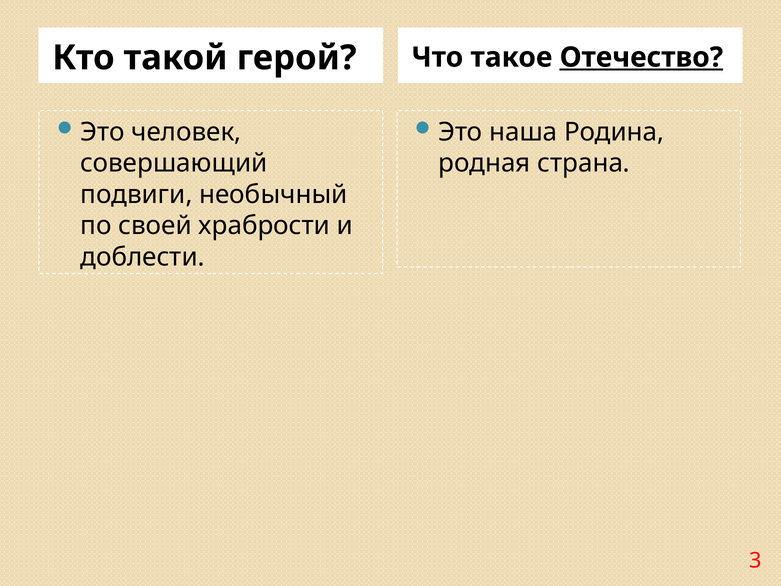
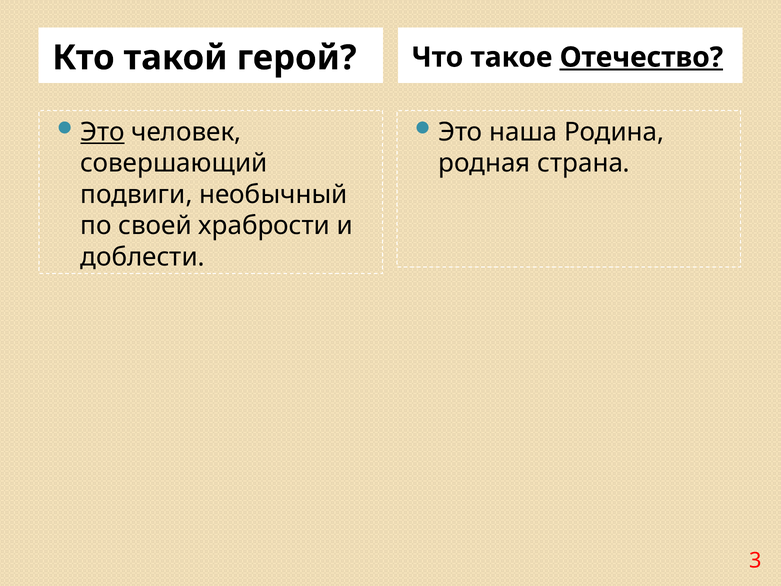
Это underline: none -> present (102, 132)
